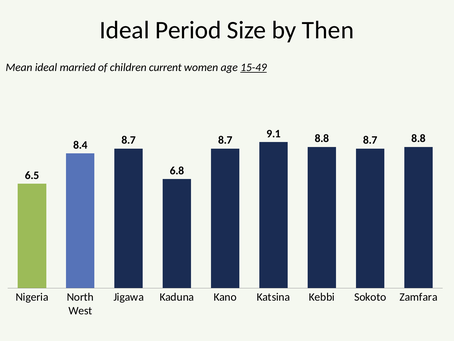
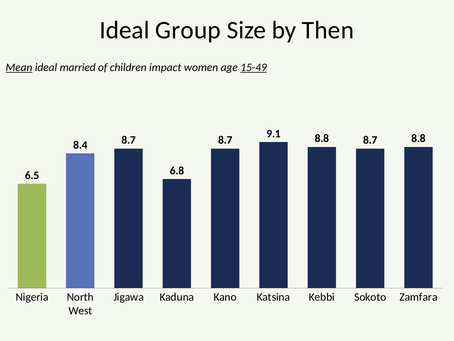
Period: Period -> Group (188, 30)
Mean underline: none -> present (19, 67)
current: current -> impact (165, 67)
